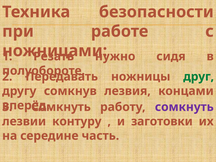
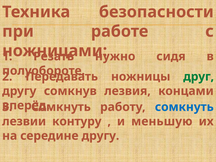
сомкнуть colour: purple -> blue (184, 107)
заготовки: заготовки -> меньшую (162, 121)
середине часть: часть -> другу (100, 136)
